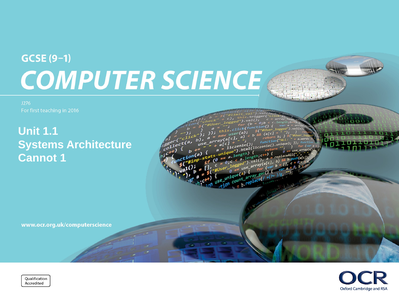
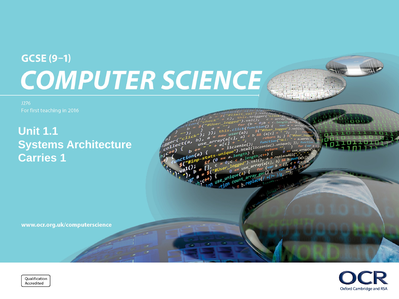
Cannot: Cannot -> Carries (37, 158)
